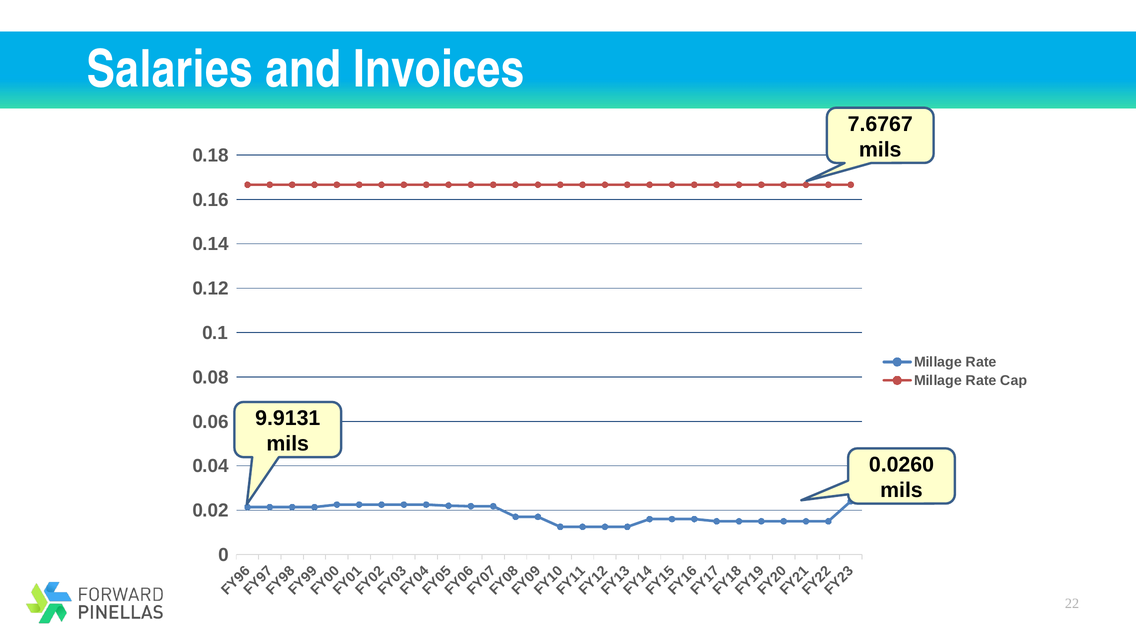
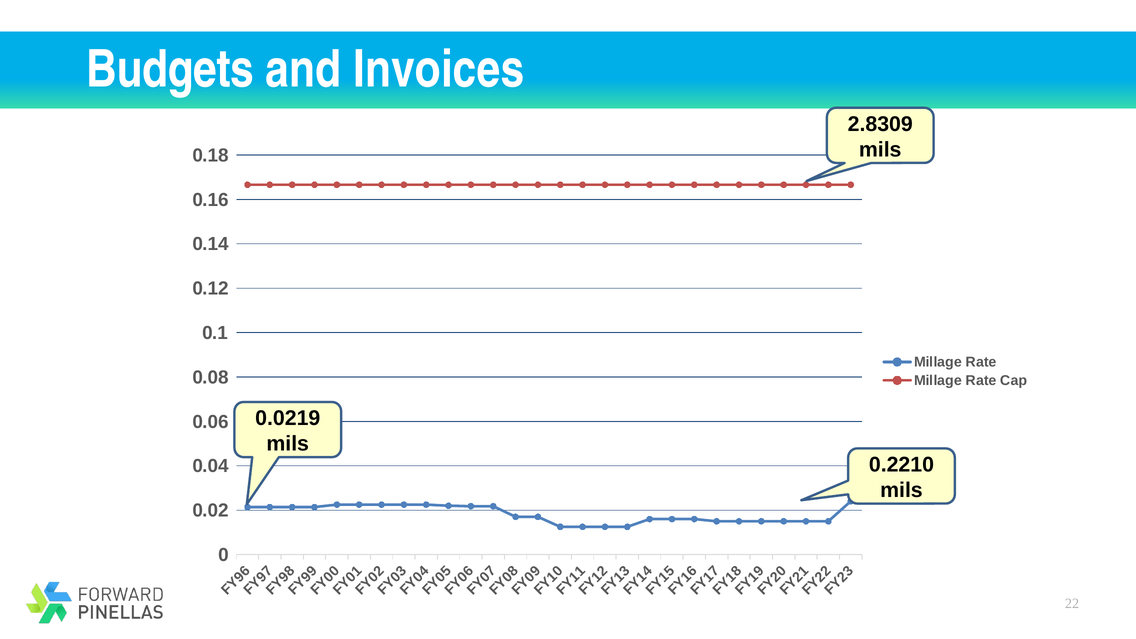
Salaries: Salaries -> Budgets (170, 70)
7.6767: 7.6767 -> 2.8309 (880, 124)
9.9131: 9.9131 -> 0.0219 (288, 418)
0.0260: 0.0260 -> 0.2210 (901, 465)
